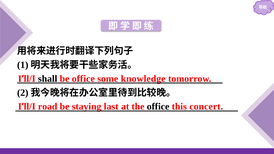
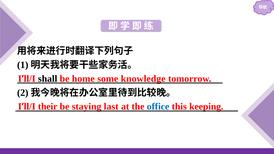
be office: office -> home (83, 79)
road: road -> their (48, 107)
office colour: black -> blue (158, 107)
concert: concert -> keeping (206, 107)
